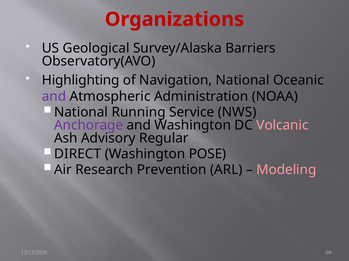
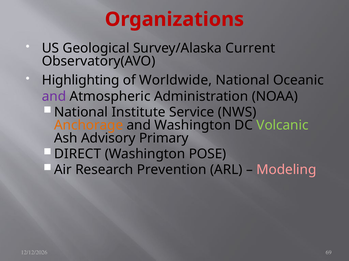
Barriers: Barriers -> Current (250, 48)
Navigation: Navigation -> Worldwide (176, 80)
Running: Running -> Institute (139, 113)
Anchorage colour: purple -> orange (89, 126)
Volcanic colour: pink -> light green (282, 126)
Regular: Regular -> Primary (164, 139)
